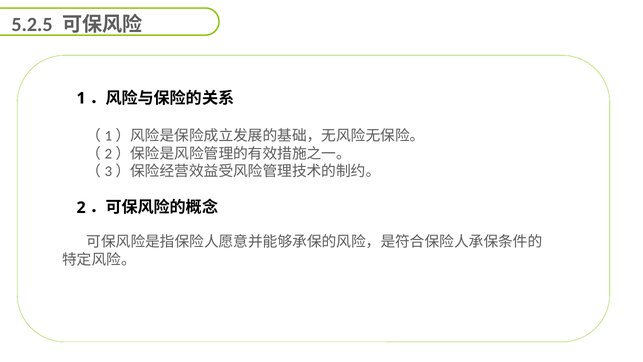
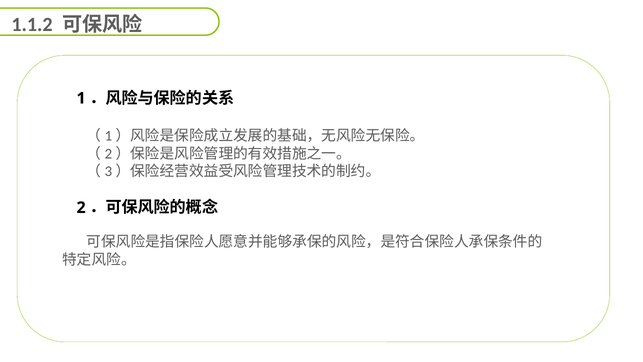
5.2.5: 5.2.5 -> 1.1.2 (32, 24)
